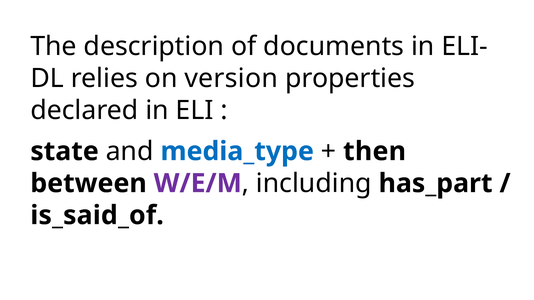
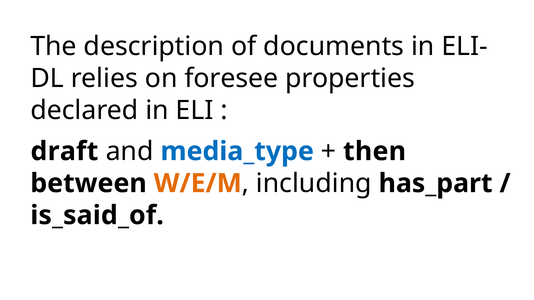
version: version -> foresee (231, 79)
state: state -> draft (64, 152)
W/E/M colour: purple -> orange (198, 184)
